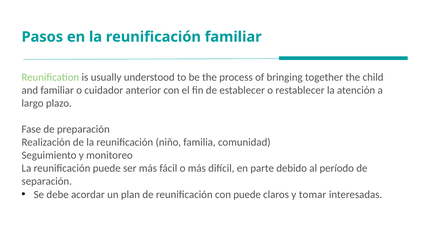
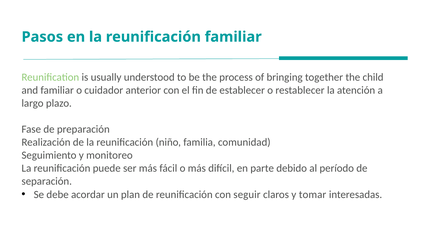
con puede: puede -> seguir (247, 194)
